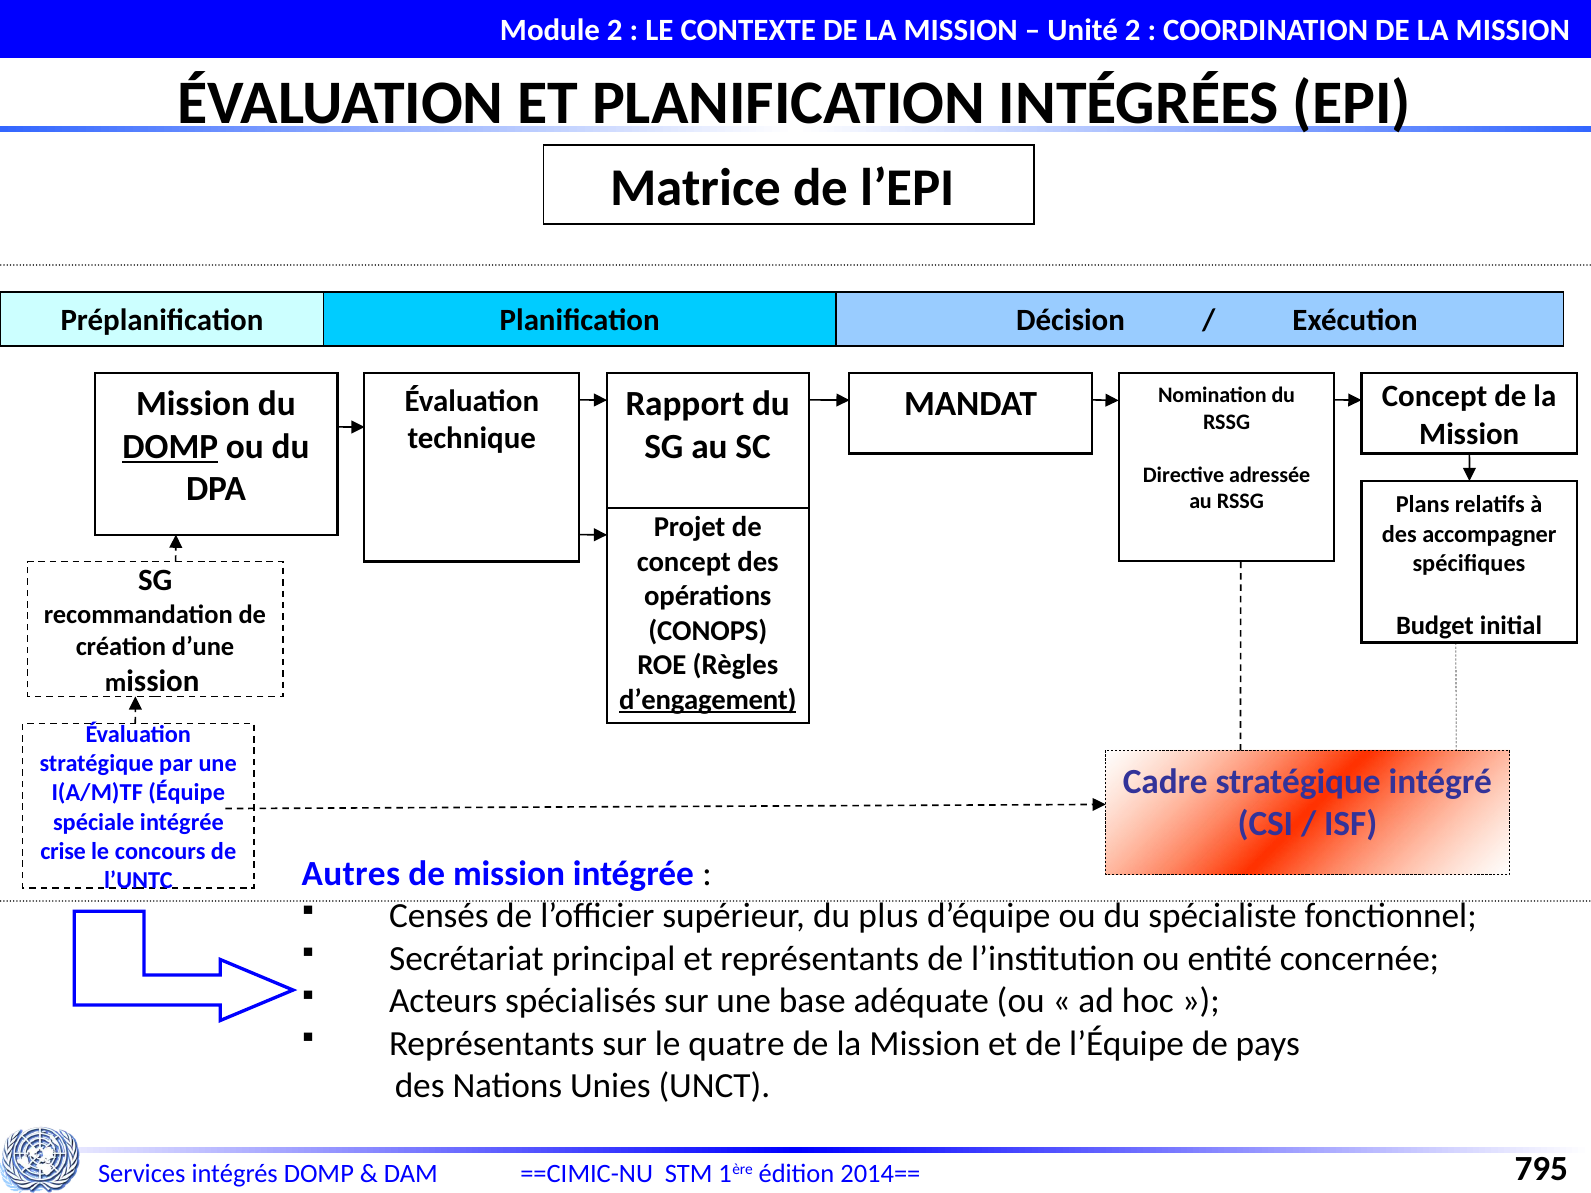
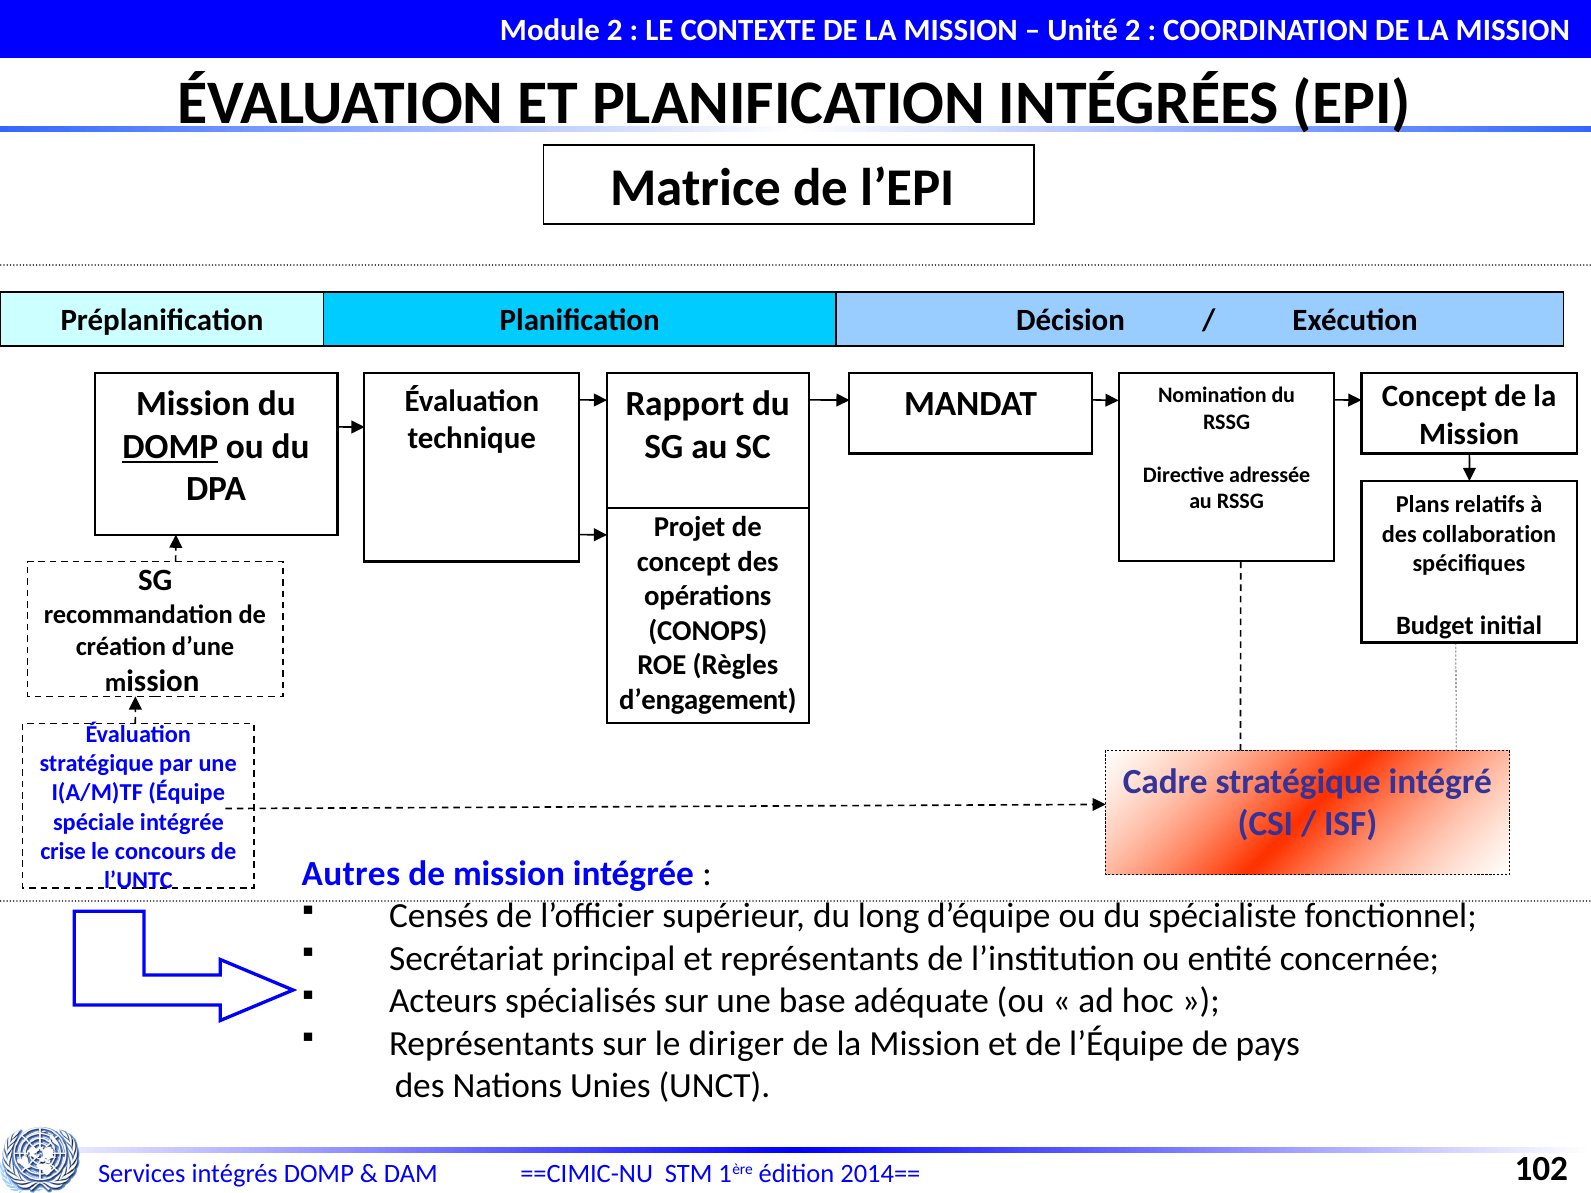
accompagner: accompagner -> collaboration (1489, 534)
d’engagement underline: present -> none (708, 700)
plus: plus -> long (889, 916)
quatre: quatre -> diriger (736, 1044)
795: 795 -> 102 (1541, 1170)
